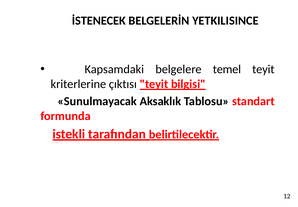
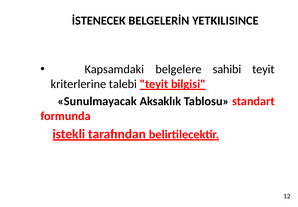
temel: temel -> sahibi (227, 69)
çıktısı: çıktısı -> talebi (123, 84)
